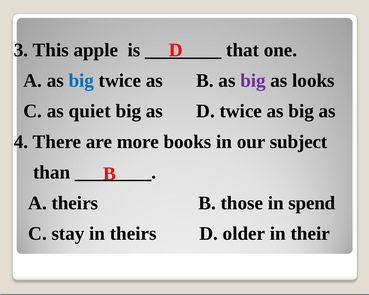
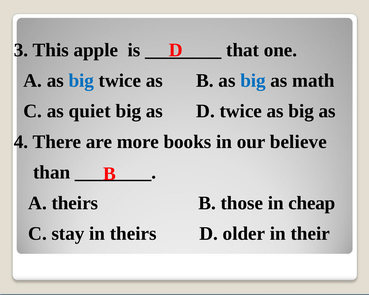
big colour: purple -> blue (253, 81)
looks: looks -> math (313, 81)
subject: subject -> believe (298, 142)
spend: spend -> cheap (312, 203)
